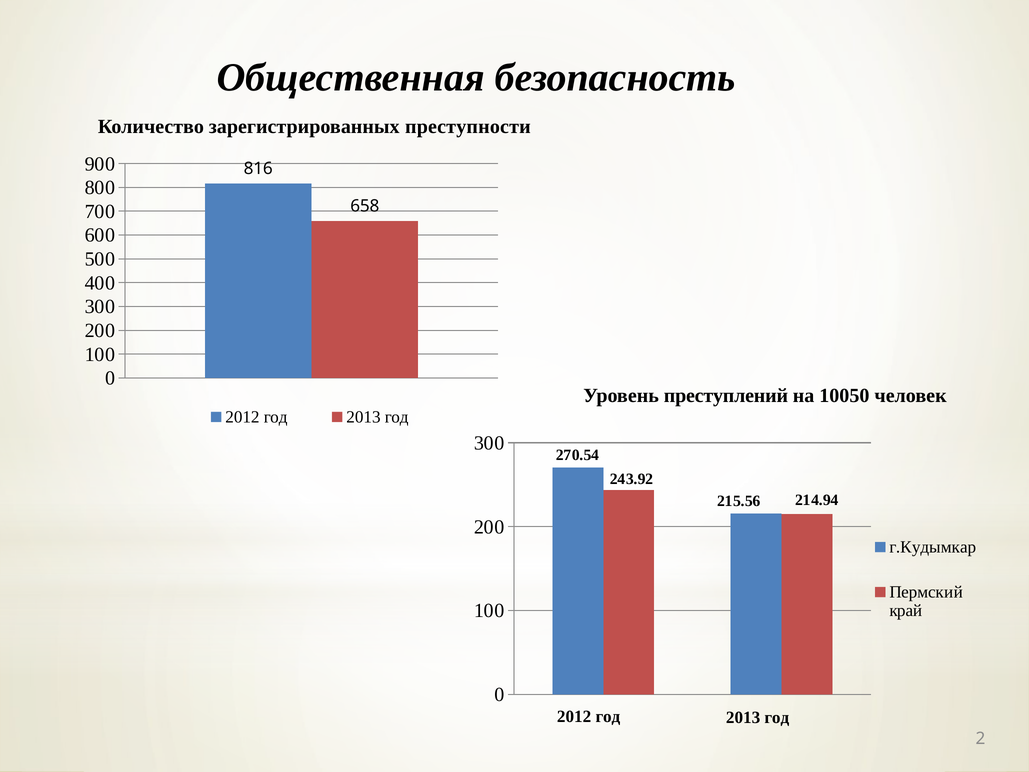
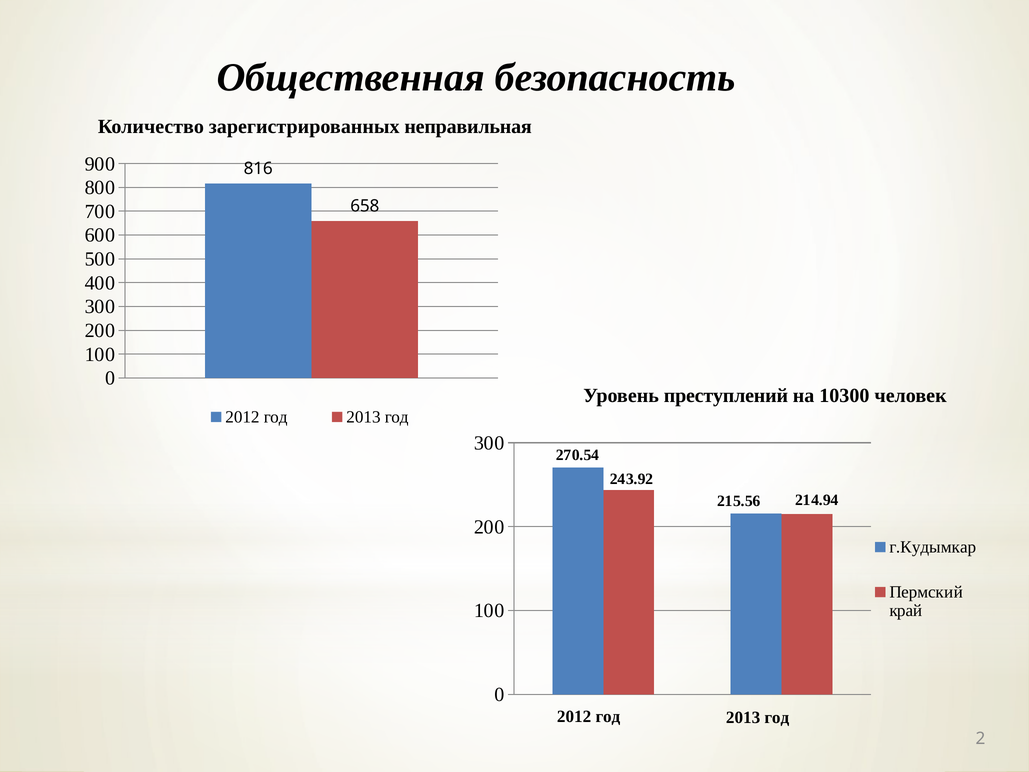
преступности: преступности -> неправильная (468, 127)
10050: 10050 -> 10300 (844, 396)
